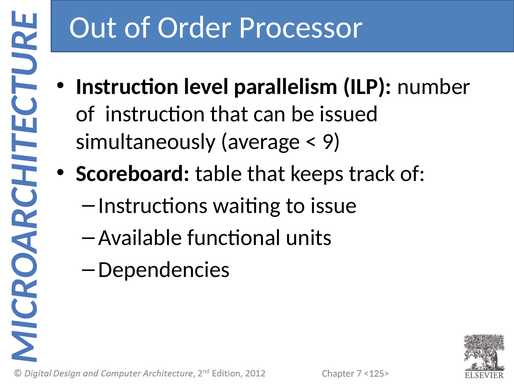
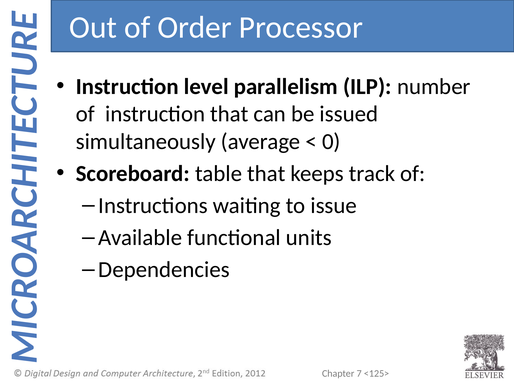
9: 9 -> 0 (331, 141)
